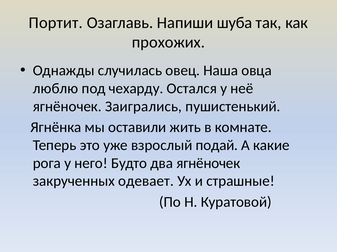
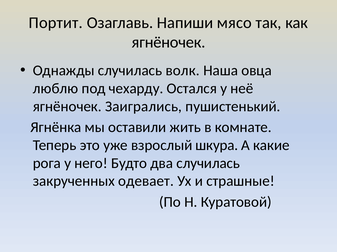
шуба: шуба -> мясо (234, 23)
прохожих: прохожих -> ягнёночек (169, 42)
овец: овец -> волк (183, 71)
подай: подай -> шкура (217, 146)
два ягнёночек: ягнёночек -> случилась (208, 164)
